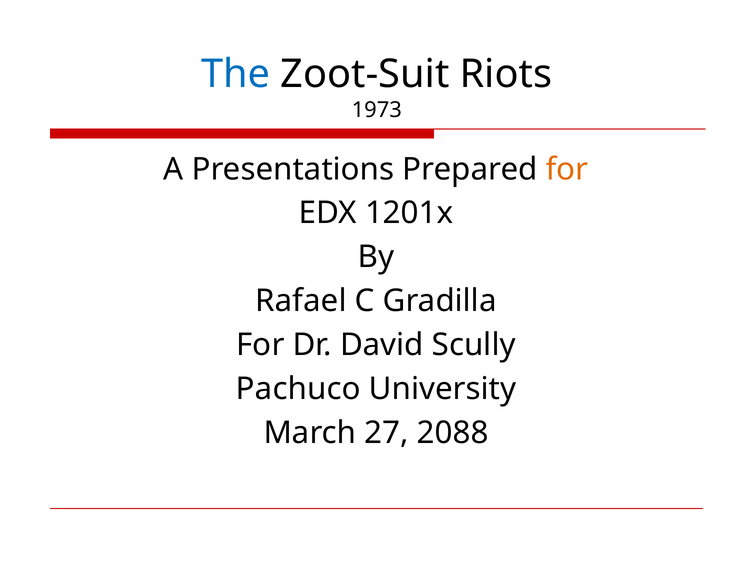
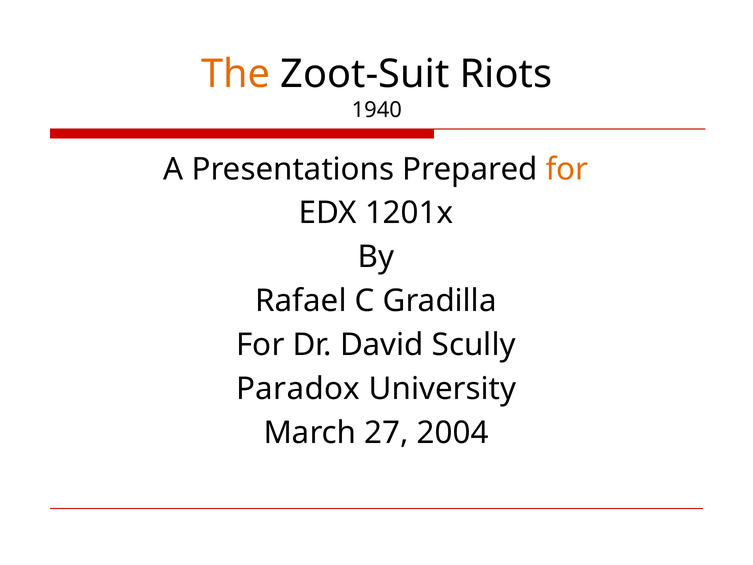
The colour: blue -> orange (236, 74)
1973: 1973 -> 1940 (377, 110)
Pachuco: Pachuco -> Paradox (298, 389)
2088: 2088 -> 2004 (453, 433)
